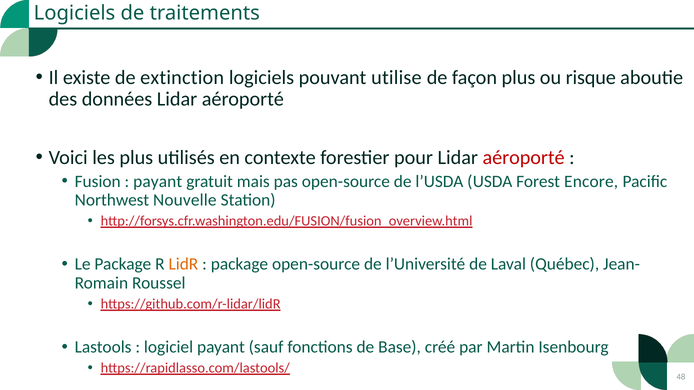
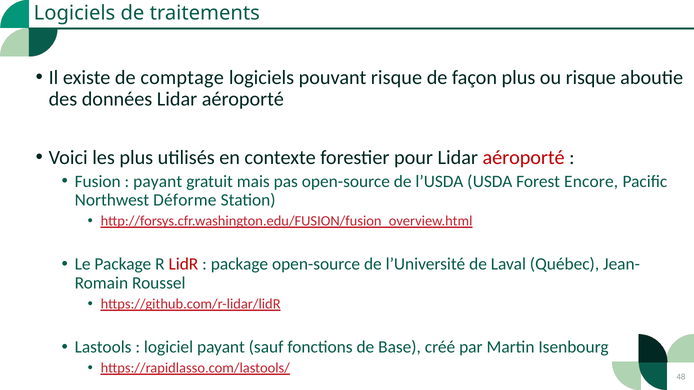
extinction: extinction -> comptage (182, 78)
pouvant utilise: utilise -> risque (396, 78)
Nouvelle: Nouvelle -> Déforme (185, 200)
LidR colour: orange -> red (183, 264)
